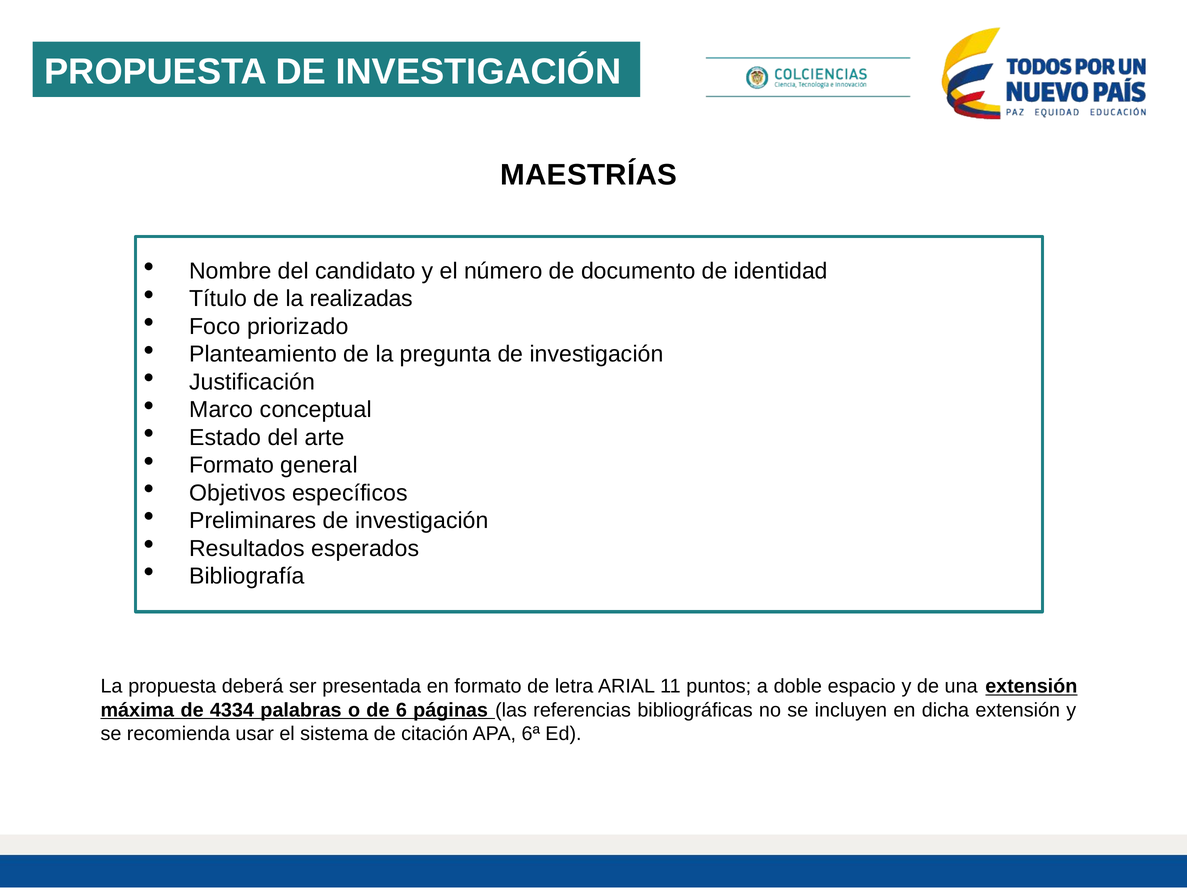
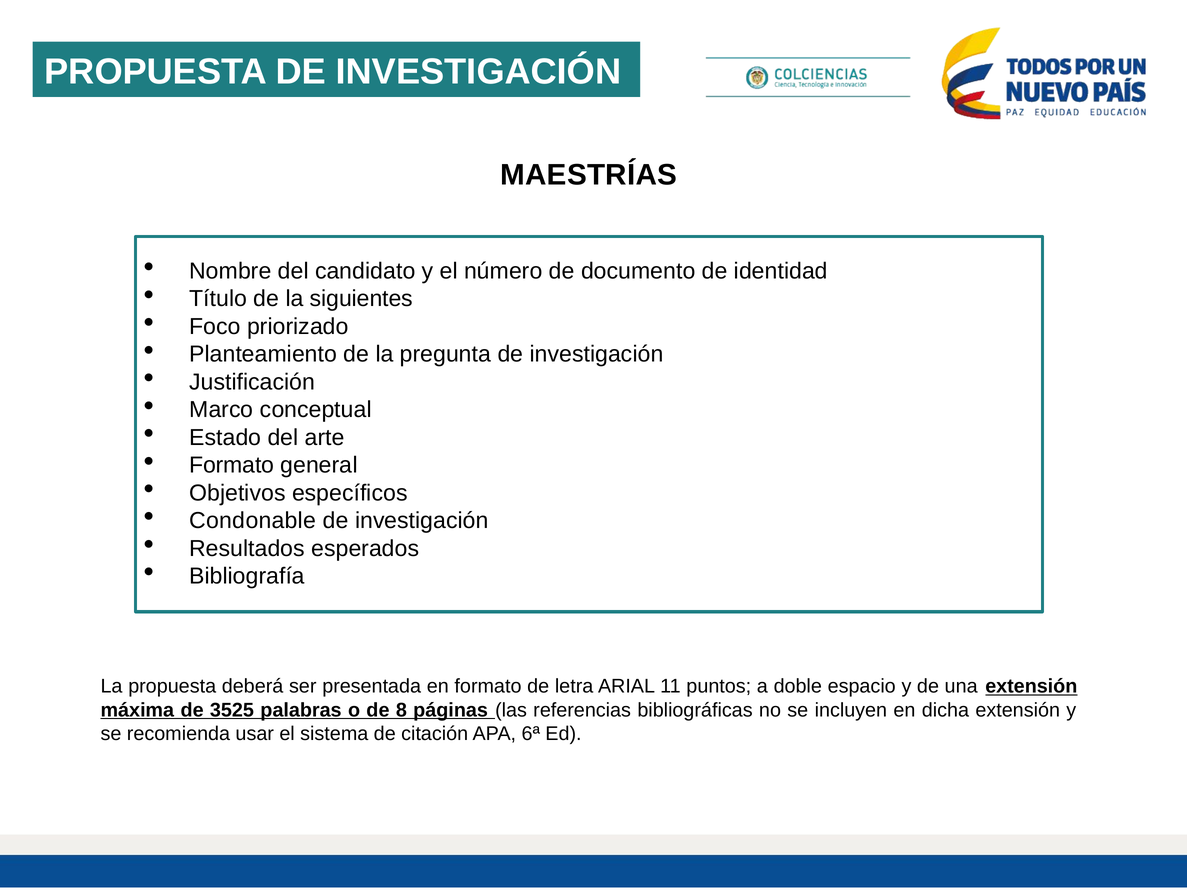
realizadas: realizadas -> siguientes (361, 299)
Preliminares: Preliminares -> Condonable (253, 520)
4334: 4334 -> 3525 (232, 709)
6: 6 -> 8 (401, 709)
